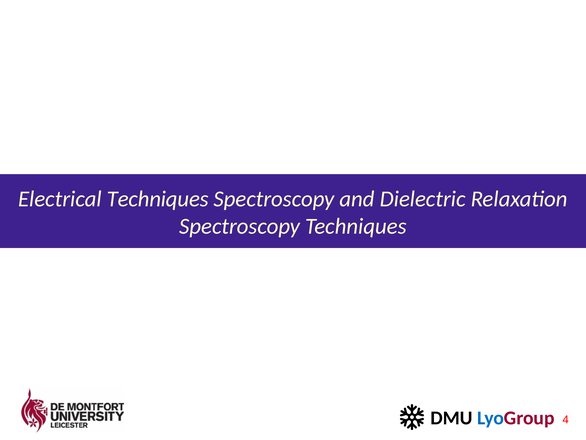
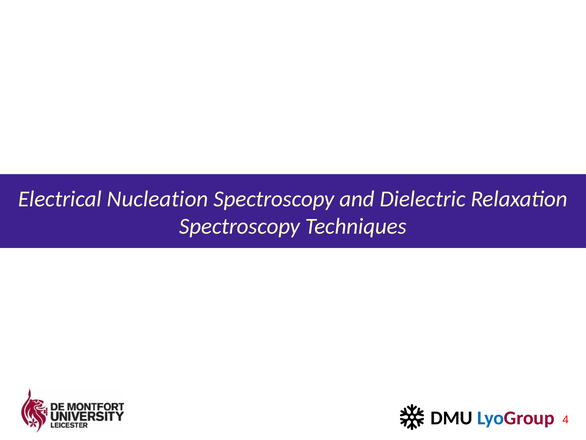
Electrical Techniques: Techniques -> Nucleation (158, 199)
